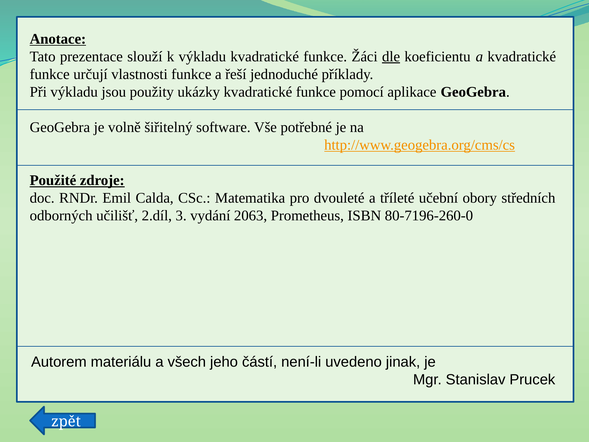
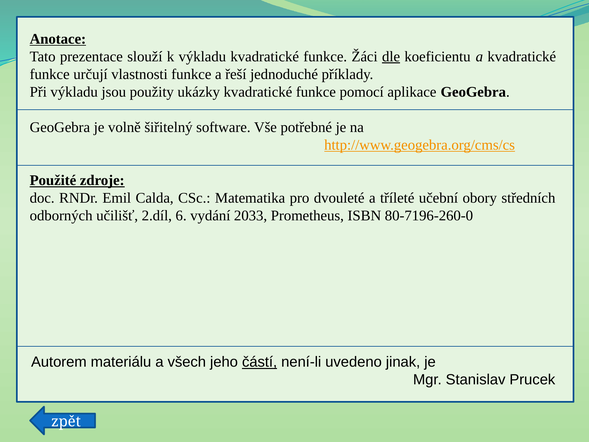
3: 3 -> 6 (181, 216)
2063: 2063 -> 2033 (251, 216)
částí underline: none -> present (260, 362)
